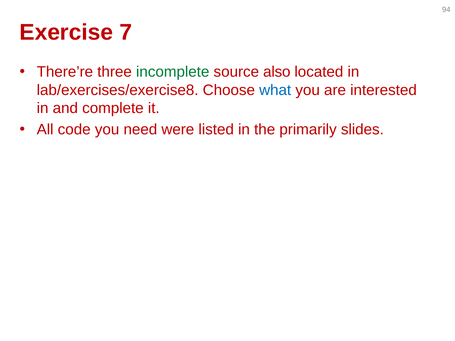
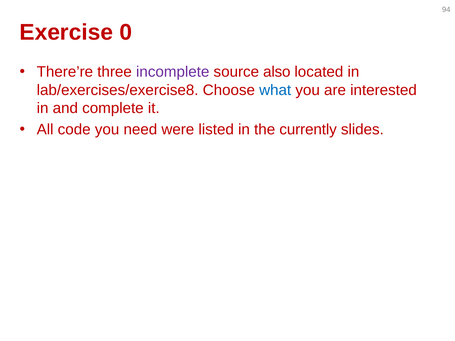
7: 7 -> 0 (126, 32)
incomplete colour: green -> purple (173, 72)
primarily: primarily -> currently (308, 130)
